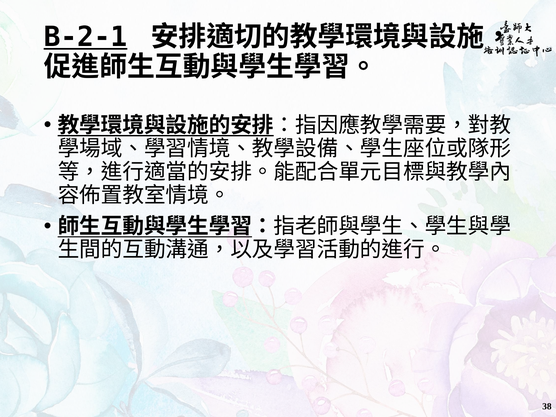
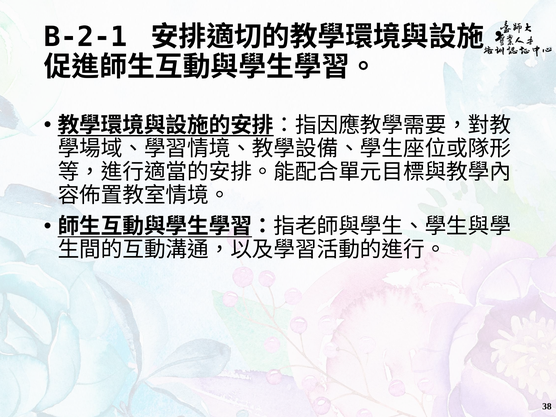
B-2-1 underline: present -> none (86, 37)
